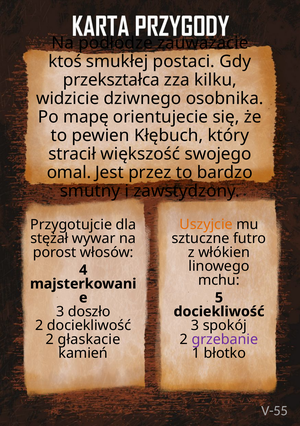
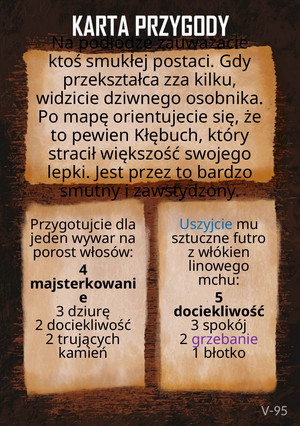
omal: omal -> lepki (69, 172)
Uszyjcie colour: orange -> blue (206, 225)
stężał: stężał -> jeden (49, 239)
doszło: doszło -> dziurę (89, 312)
głaskacie: głaskacie -> trujących (89, 339)
V-55: V-55 -> V-95 (274, 411)
